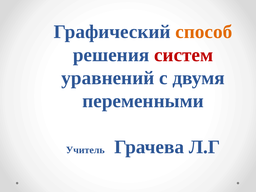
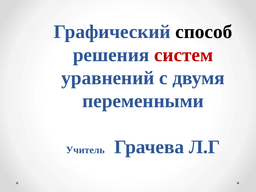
способ colour: orange -> black (204, 32)
